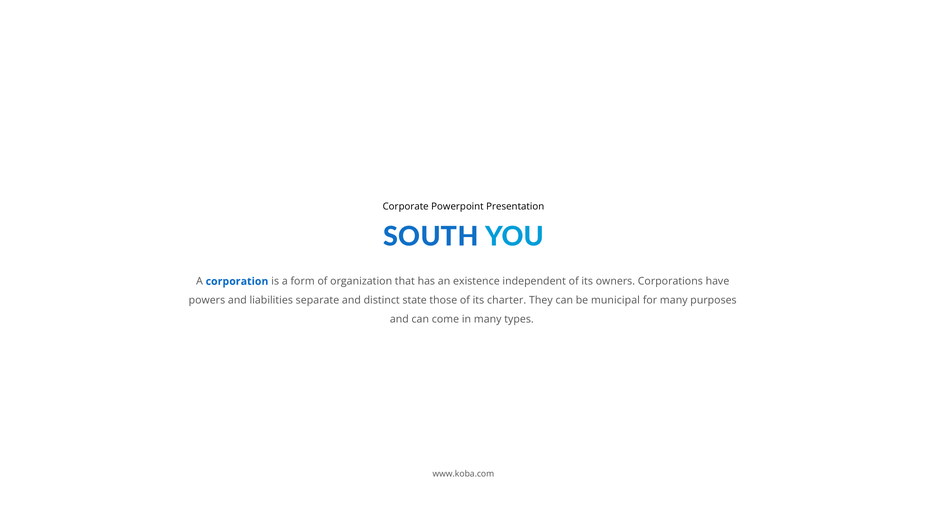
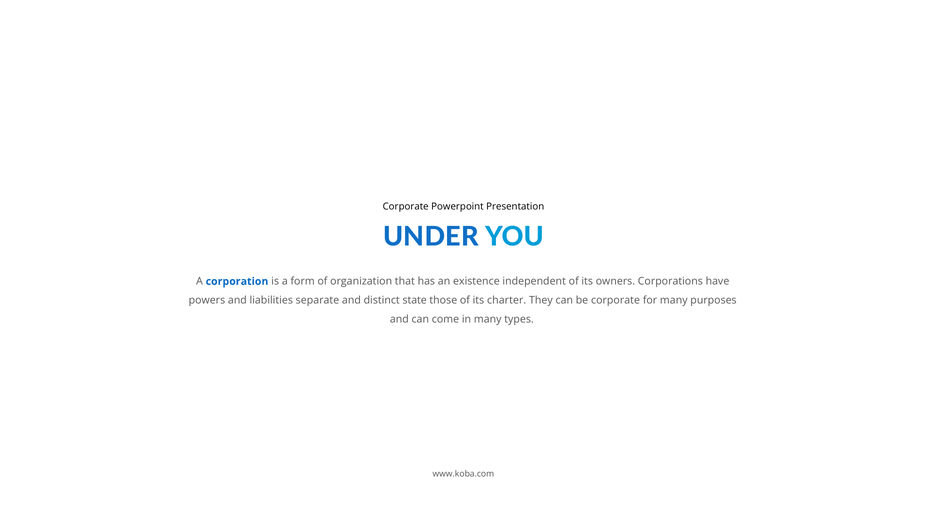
SOUTH: SOUTH -> UNDER (431, 237)
be municipal: municipal -> corporate (615, 301)
